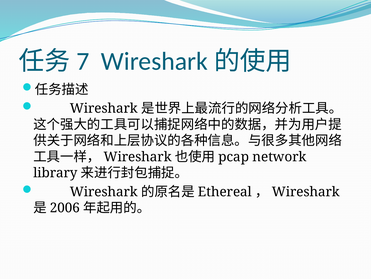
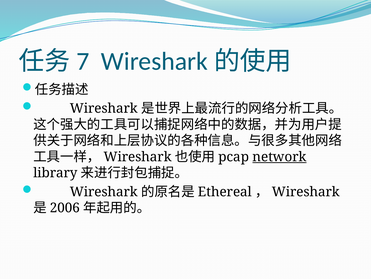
network underline: none -> present (279, 156)
